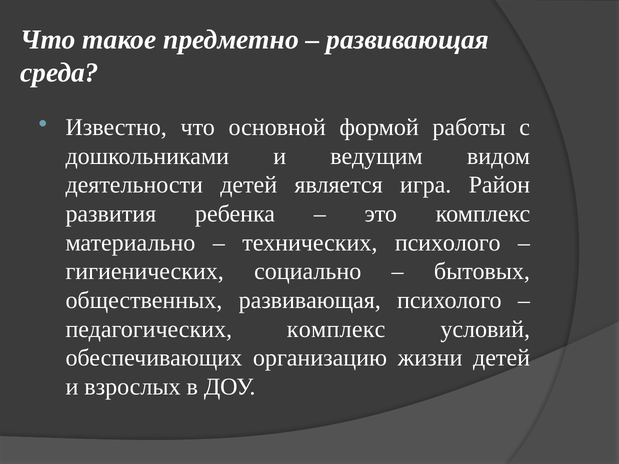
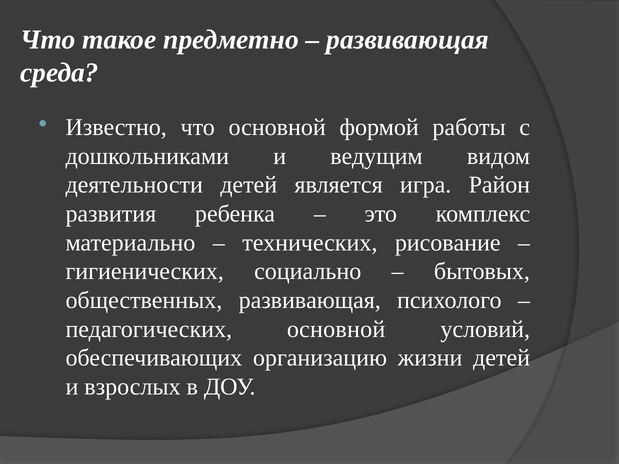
технических психолого: психолого -> рисование (448, 243)
педагогических комплекс: комплекс -> основной (336, 329)
